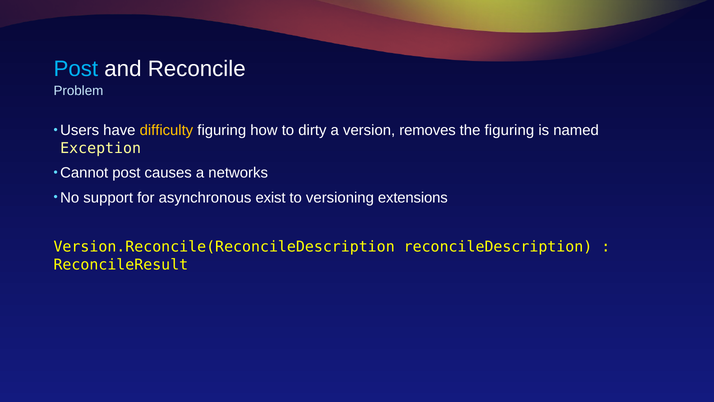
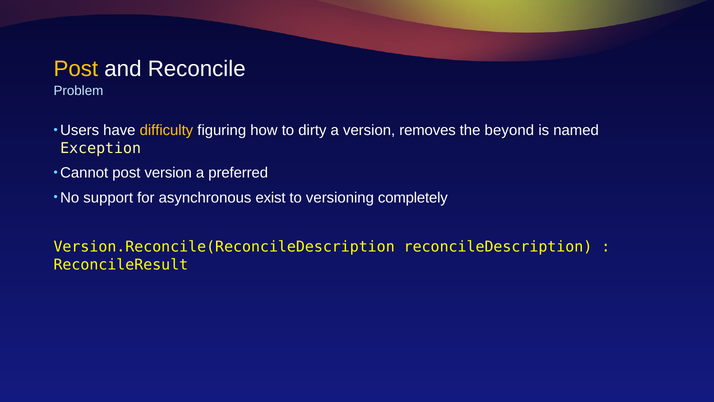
Post colour: light blue -> yellow (76, 69)
the figuring: figuring -> beyond (509, 130)
post causes: causes -> version (168, 173)
networks: networks -> preferred (238, 173)
extensions: extensions -> completely (413, 197)
